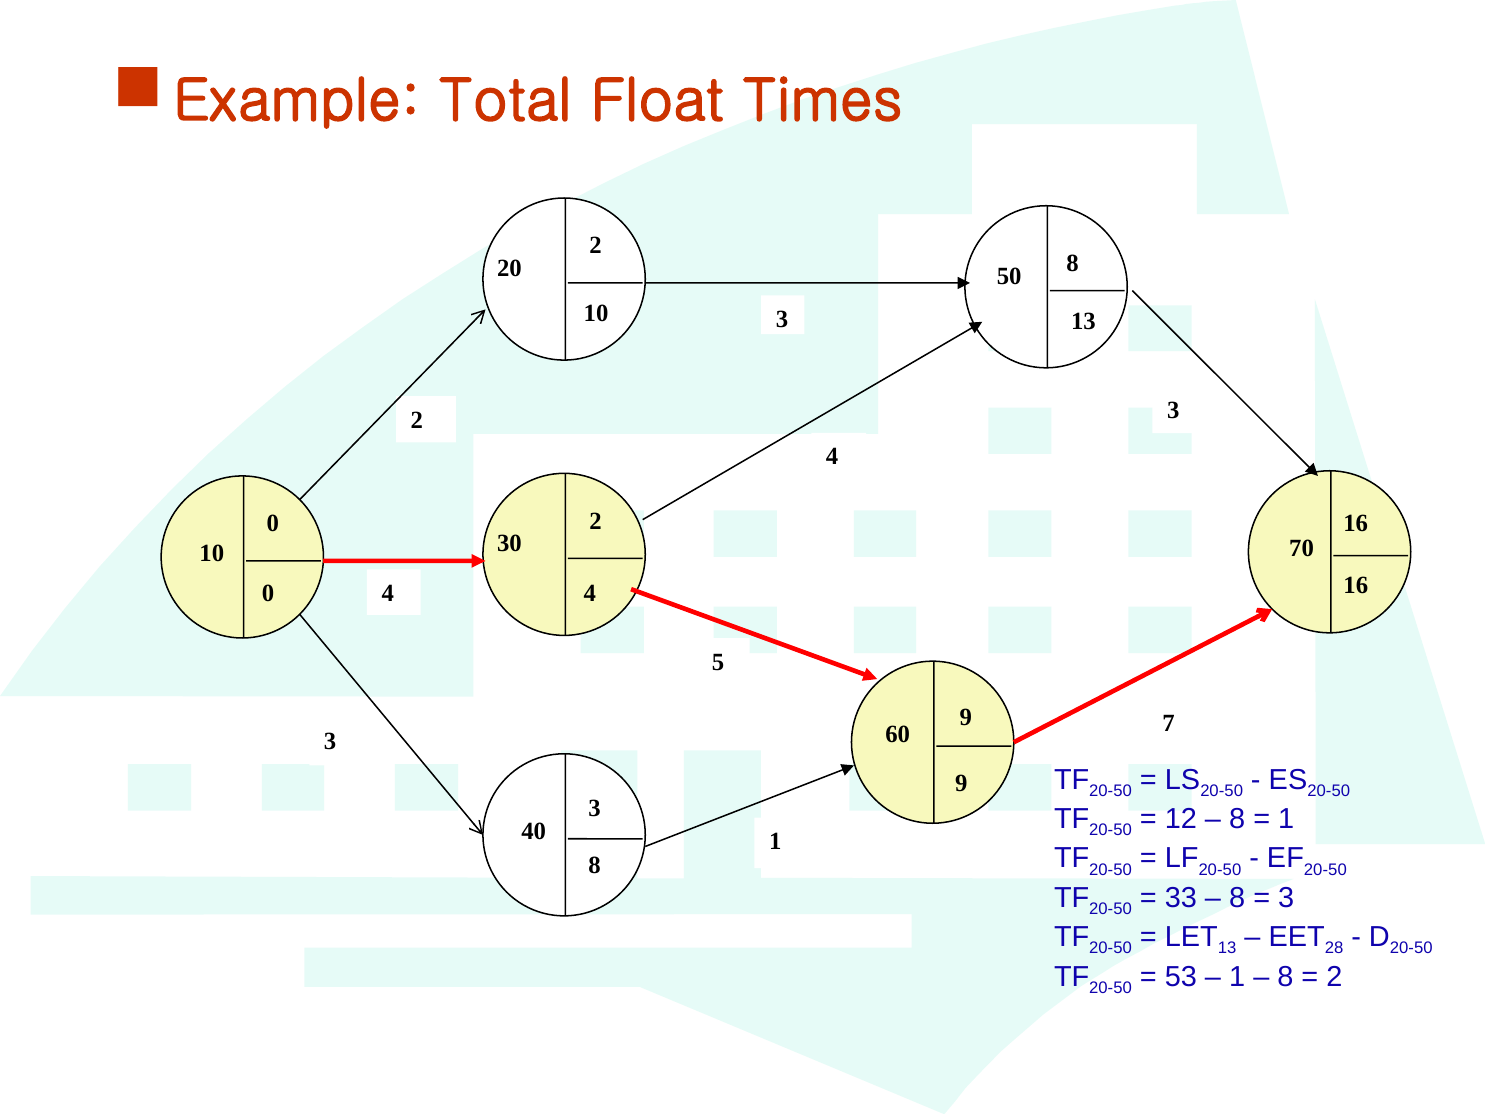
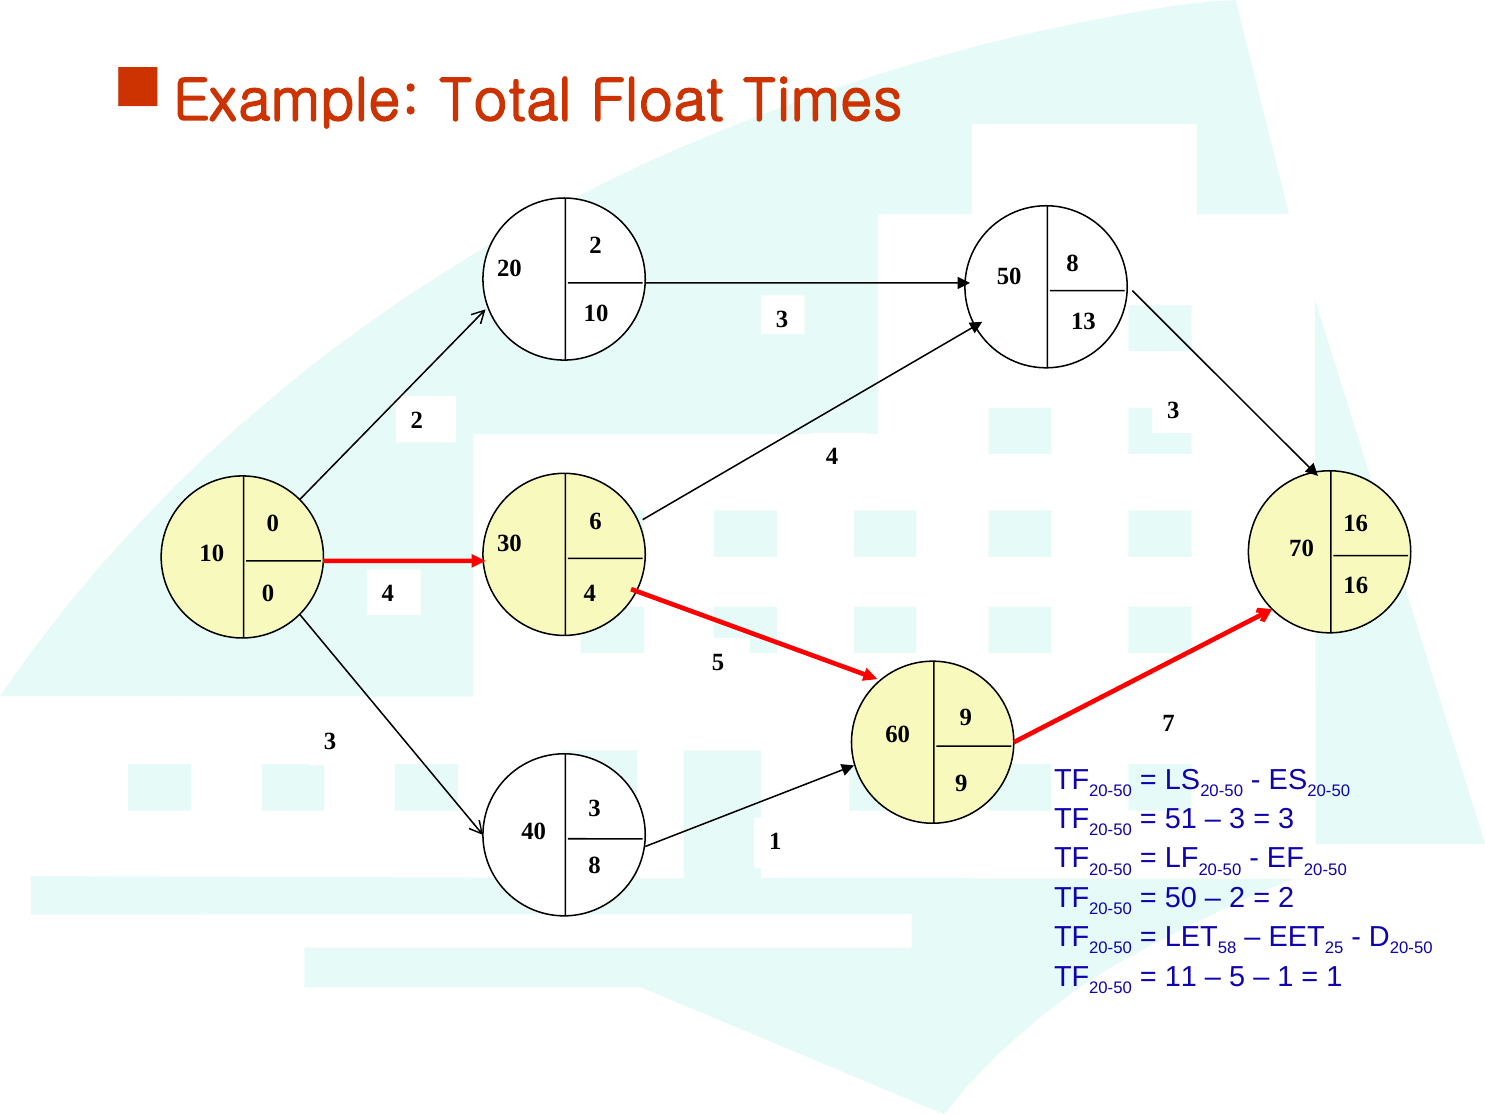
0 2: 2 -> 6 (596, 521)
12: 12 -> 51 (1181, 819)
8: 8 -> 3 (1237, 819)
1: 1 -> 3 (1286, 819)
33: 33 -> 50 (1181, 898)
8: 8 -> 2 (1237, 898)
3: 3 -> 2 (1286, 898)
13: 13 -> 58 (1227, 948)
28: 28 -> 25 (1334, 948)
53: 53 -> 11 (1181, 976)
1: 1 -> 5 (1237, 976)
8: 8 -> 1 (1285, 976)
2: 2 -> 1 (1335, 976)
